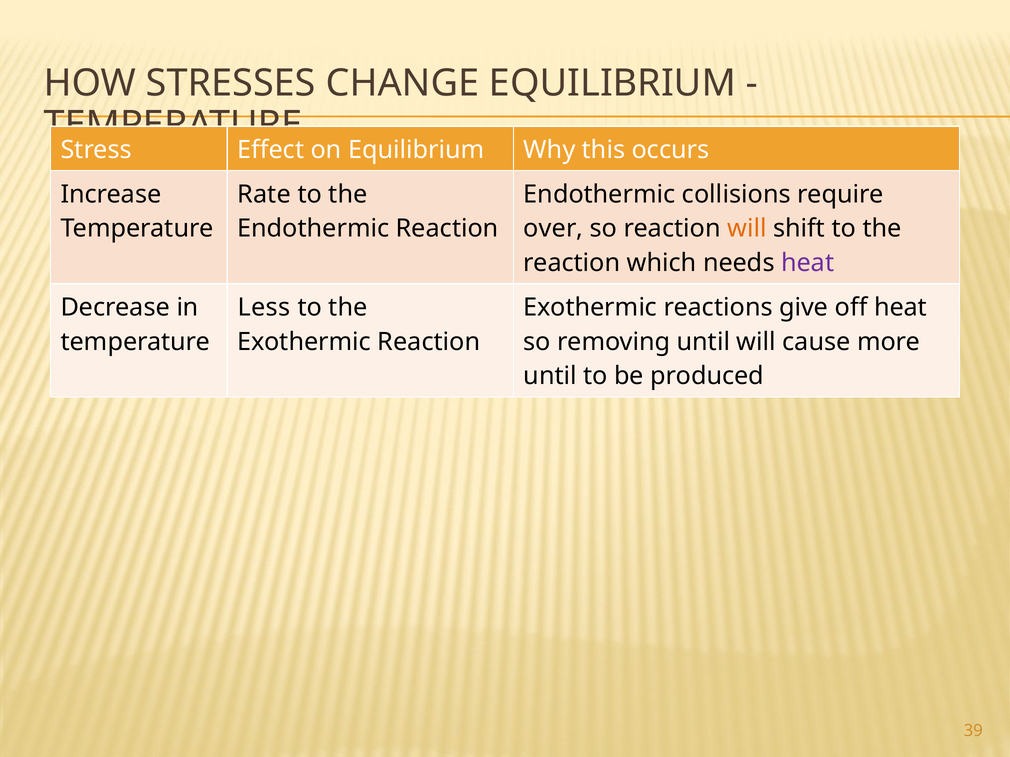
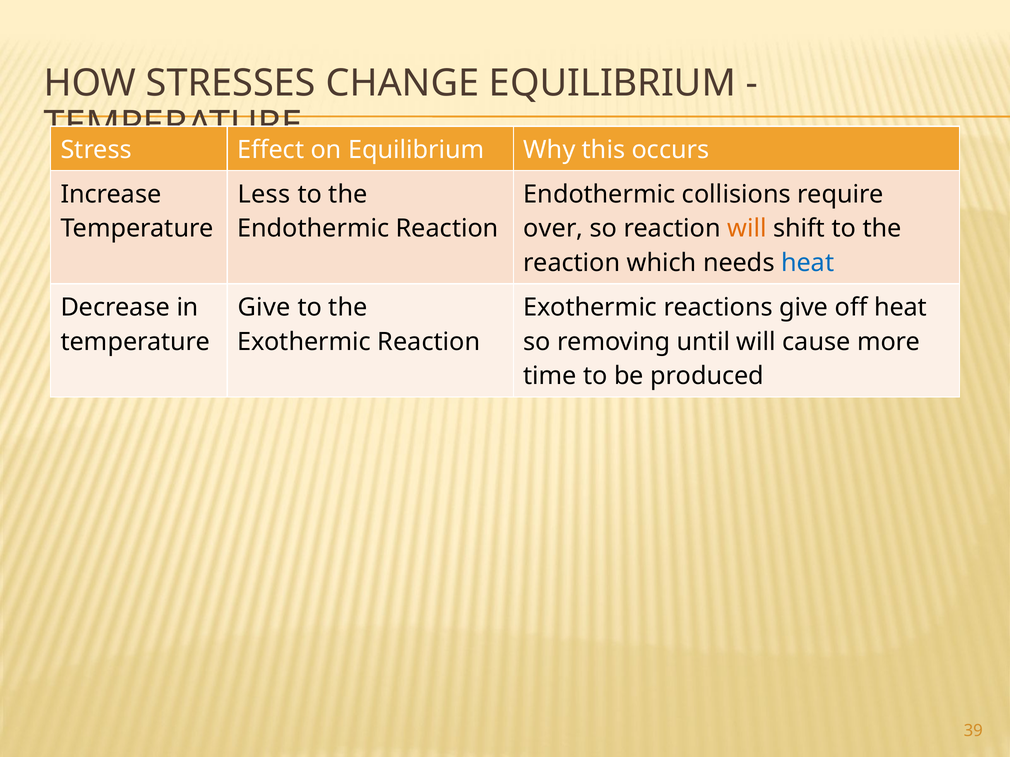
Rate: Rate -> Less (264, 194)
heat colour: purple -> blue (808, 263)
Less: Less -> Give (264, 308)
until: until -> time (550, 376)
